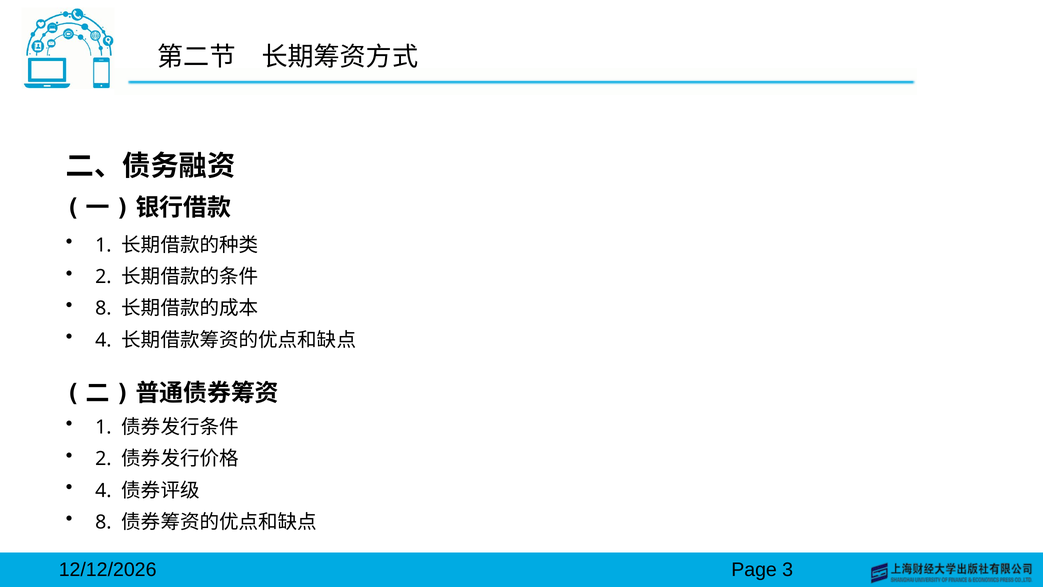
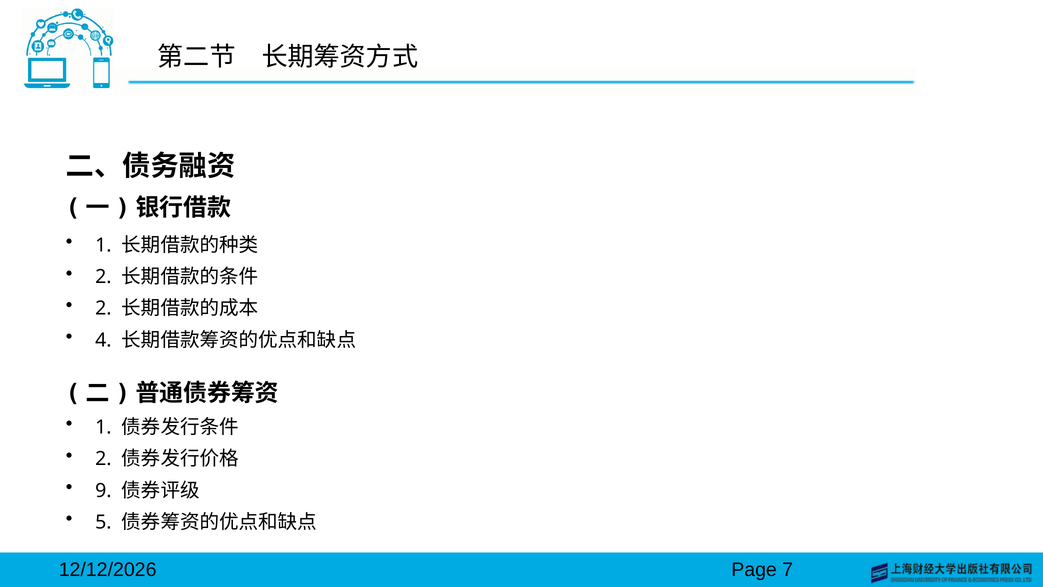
8: 8 -> 2 (103, 308)
4: 4 -> 9 (103, 490)
8: 8 -> 5 (103, 522)
3: 3 -> 7 (788, 569)
